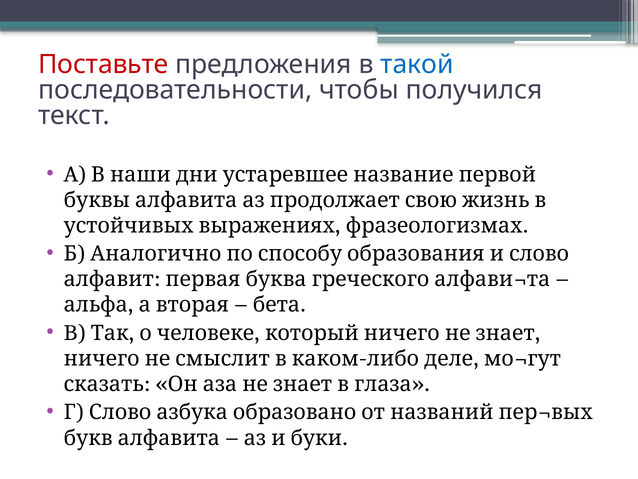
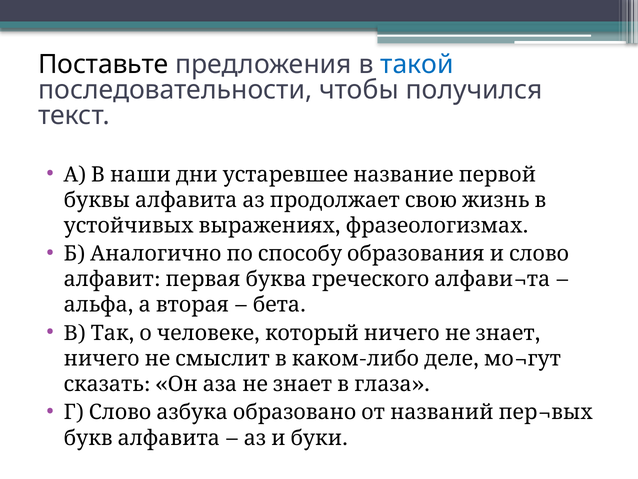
Поставьте colour: red -> black (103, 64)
